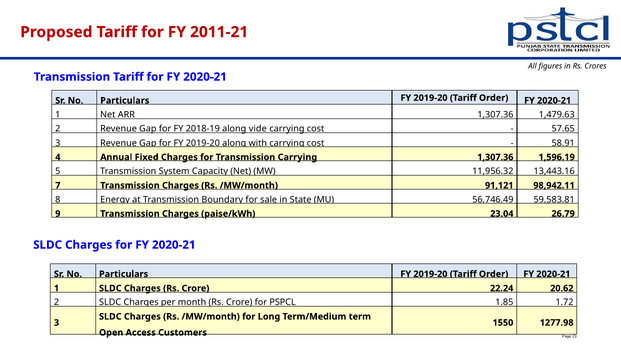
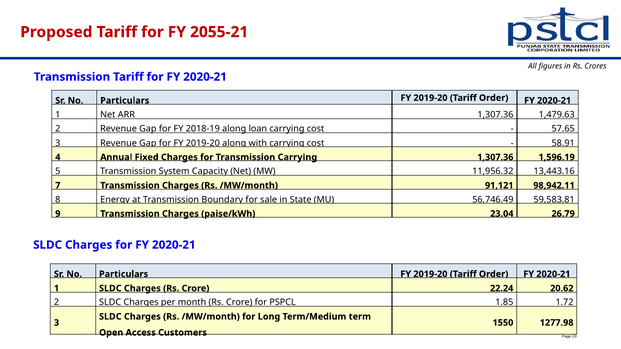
2011-21: 2011-21 -> 2055-21 (219, 32)
vide: vide -> loan (258, 129)
